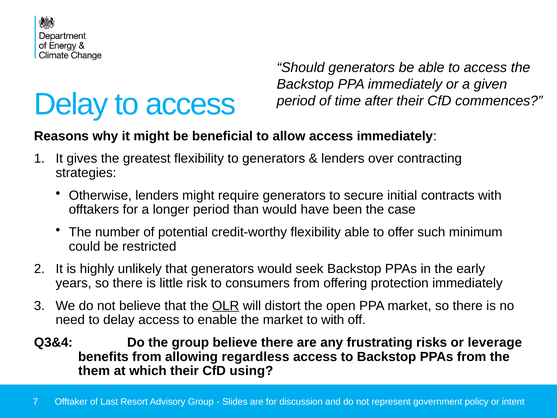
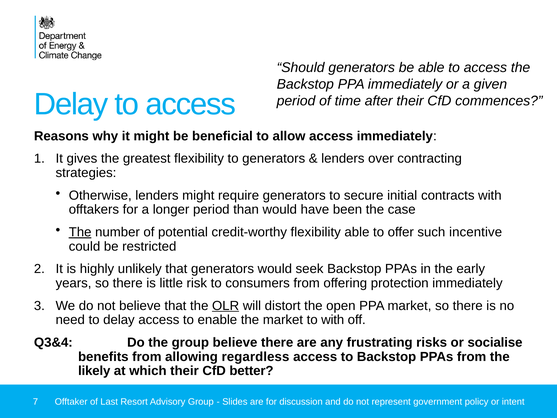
The underline: none -> present (80, 232)
minimum: minimum -> incentive (476, 232)
leverage: leverage -> socialise (495, 342)
them: them -> likely (94, 371)
using: using -> better (251, 371)
